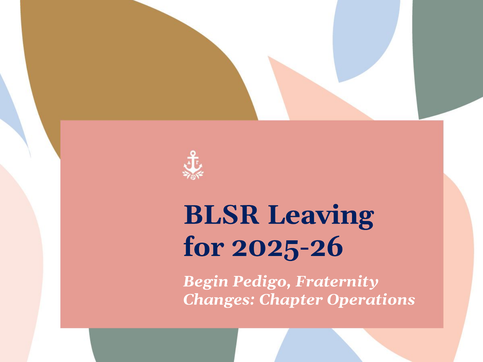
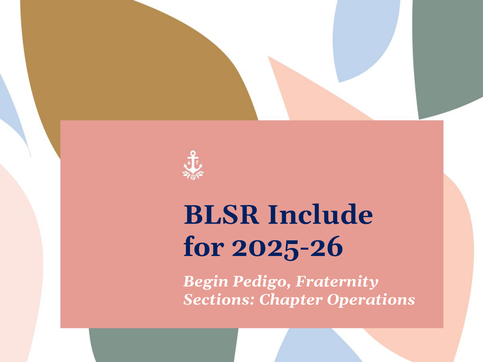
Leaving: Leaving -> Include (320, 215)
Changes: Changes -> Sections (219, 300)
